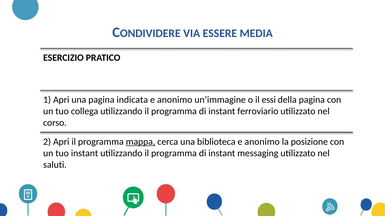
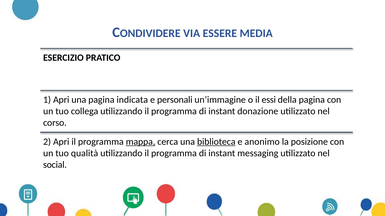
anonimo: anonimo -> personali (175, 100)
ferroviario: ferroviario -> donazione (258, 111)
biblioteca underline: none -> present (216, 142)
tuo instant: instant -> qualità (85, 154)
saluti: saluti -> social (55, 165)
